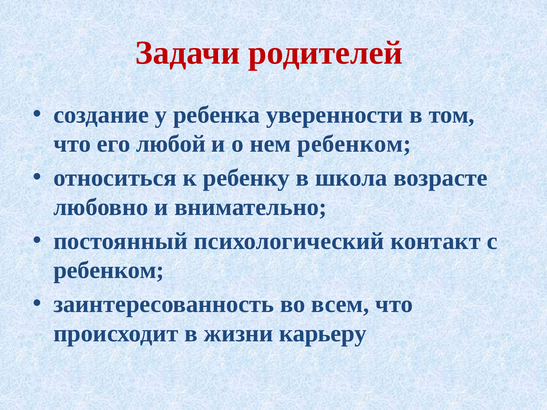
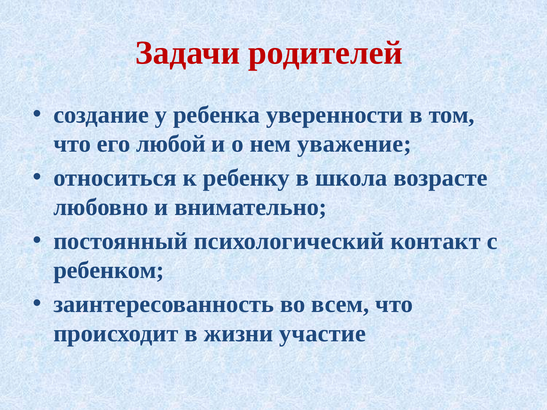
нем ребенком: ребенком -> уважение (354, 144)
карьеру: карьеру -> участие (323, 334)
